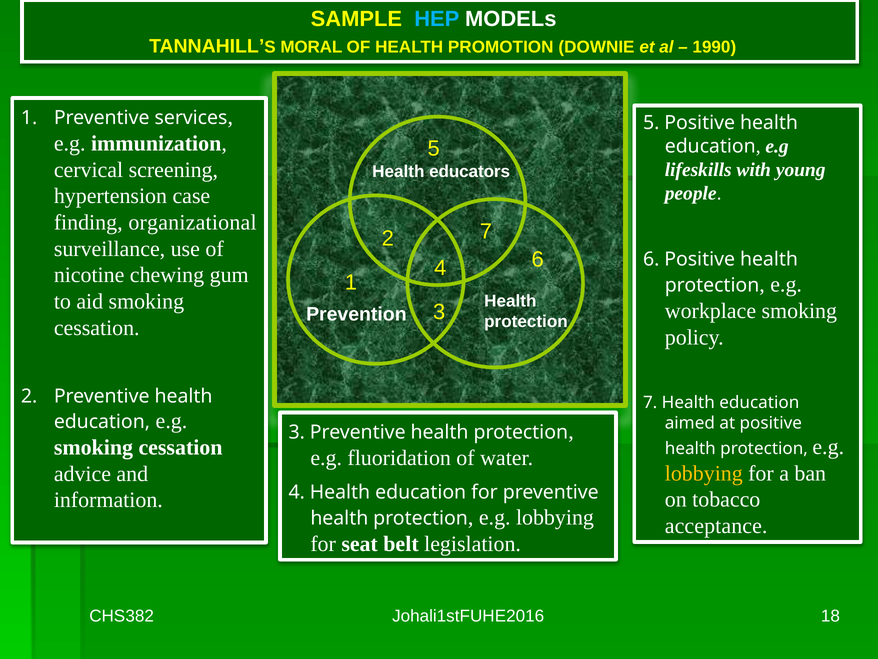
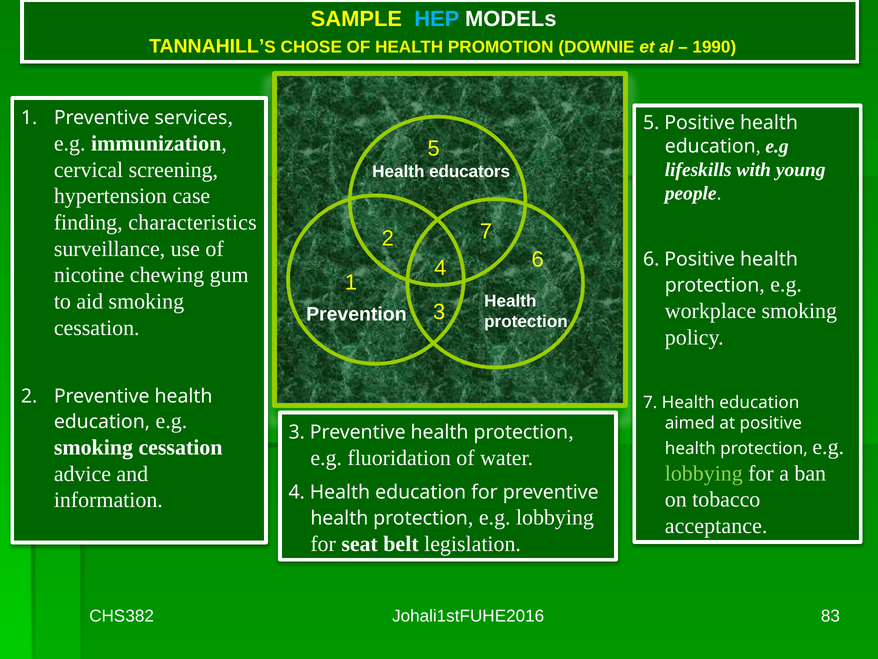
MORAL: MORAL -> CHOSE (311, 47)
organizational: organizational -> characteristics (193, 222)
lobbying colour: yellow -> light green (704, 473)
18: 18 -> 83 (830, 615)
